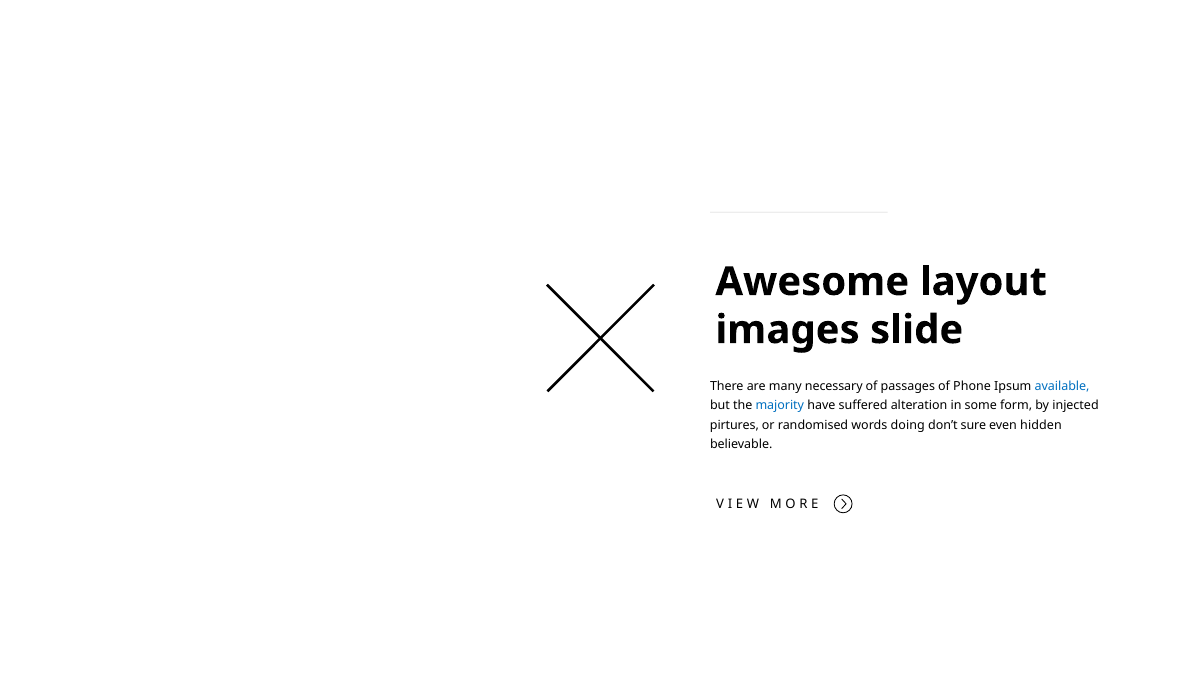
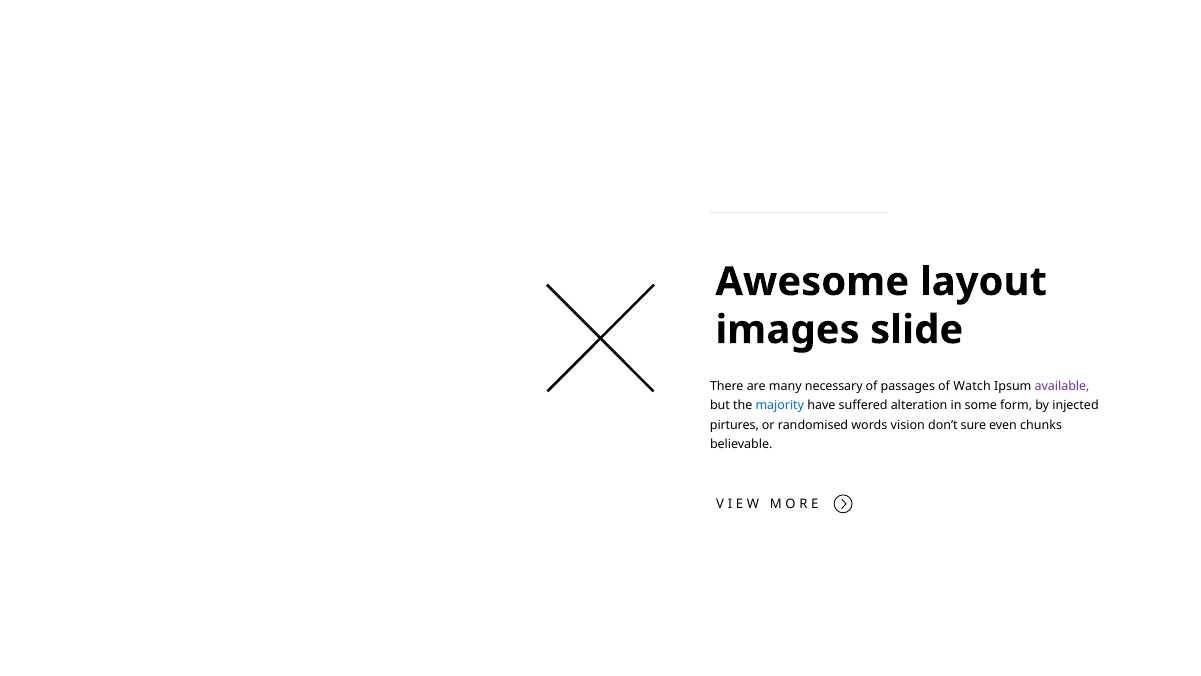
Phone: Phone -> Watch (972, 386)
available colour: blue -> purple (1062, 386)
doing: doing -> vision (908, 425)
hidden: hidden -> chunks (1041, 425)
